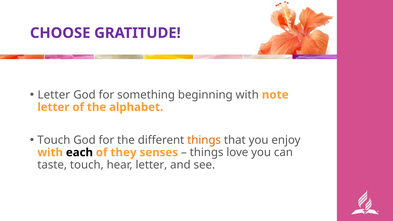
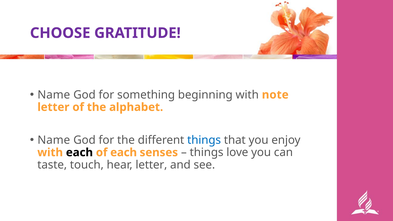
Letter: Letter -> Name (54, 95)
Touch: Touch -> Name (54, 140)
things colour: orange -> blue (204, 140)
of they: they -> each (124, 153)
